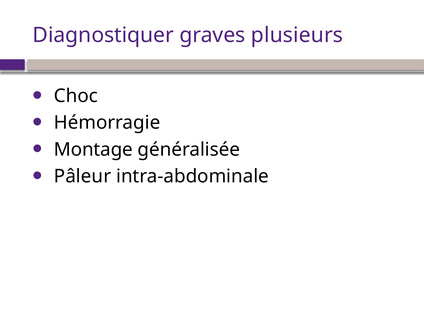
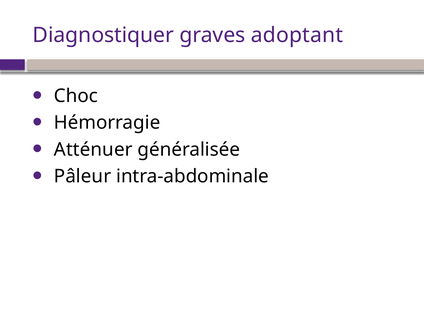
plusieurs: plusieurs -> adoptant (297, 35)
Montage: Montage -> Atténuer (93, 149)
